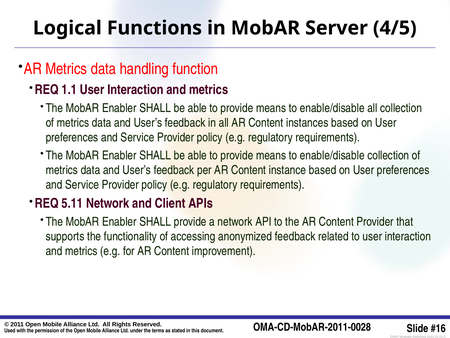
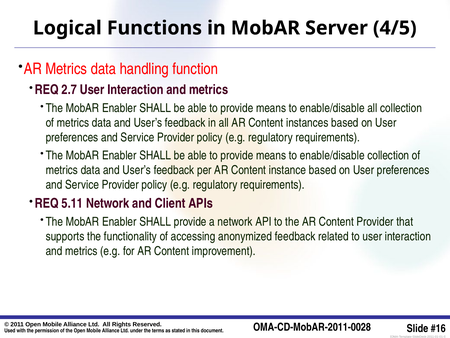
1.1: 1.1 -> 2.7 (69, 90)
